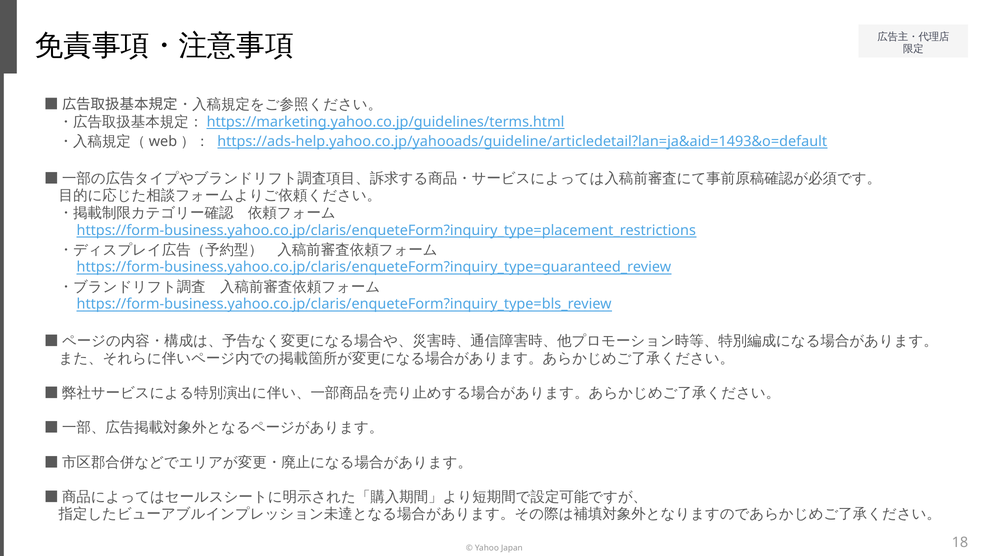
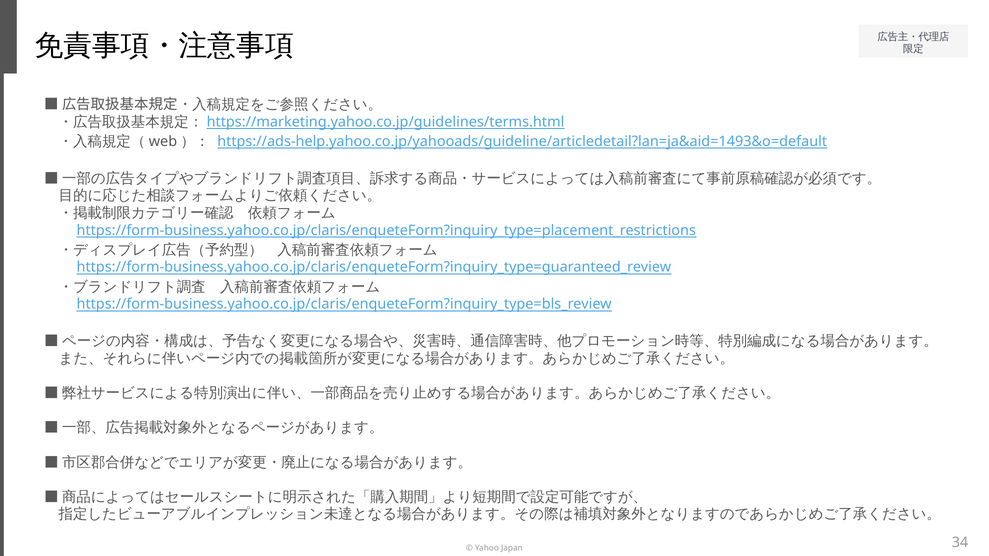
18: 18 -> 34 (960, 543)
